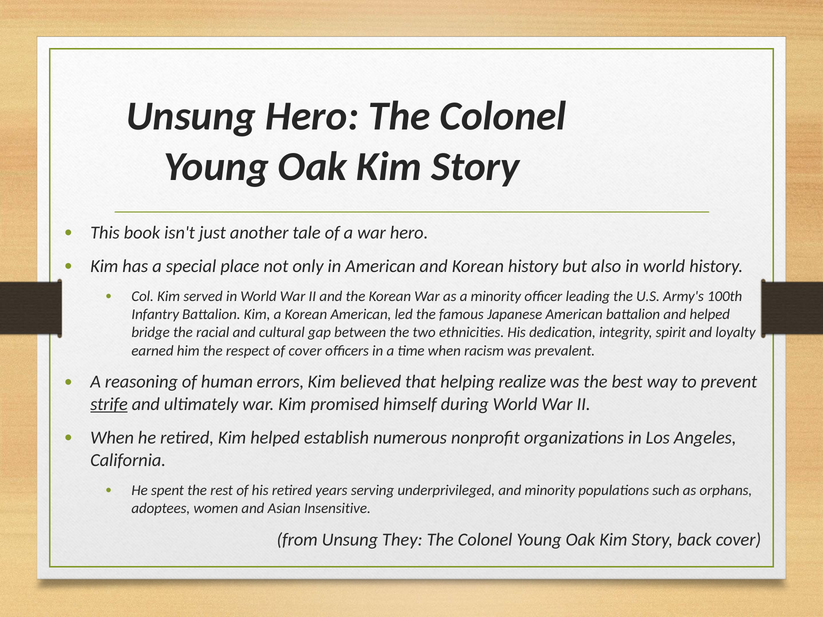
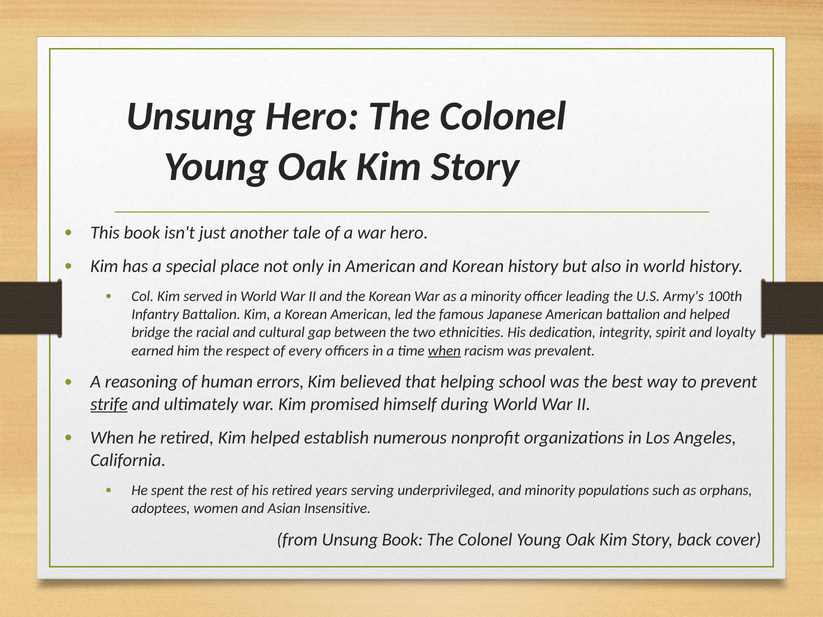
of cover: cover -> every (305, 351)
when underline: none -> present (444, 351)
realize: realize -> school (522, 382)
Unsung They: They -> Book (402, 540)
